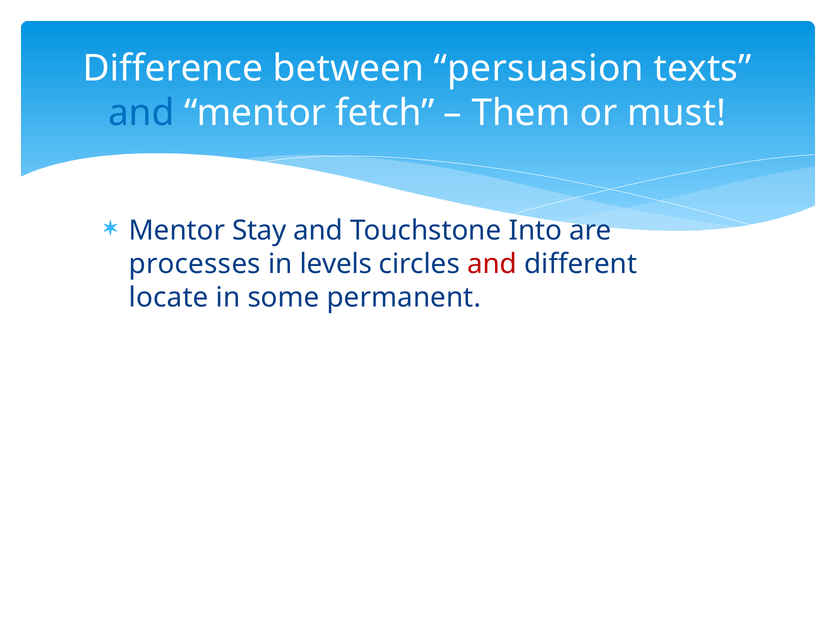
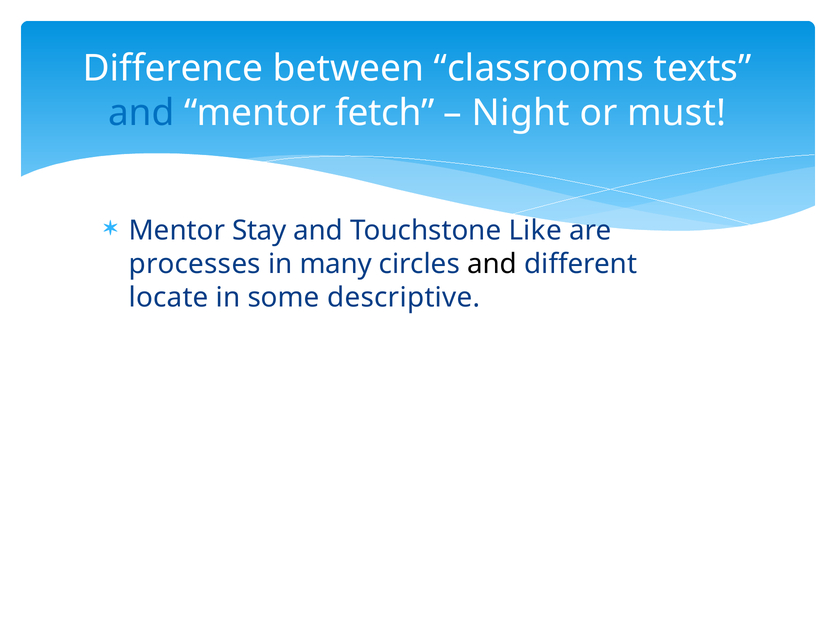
persuasion: persuasion -> classrooms (539, 68)
Them: Them -> Night (521, 113)
Into: Into -> Like (535, 231)
levels: levels -> many (336, 264)
and colour: red -> black (492, 264)
permanent: permanent -> descriptive (404, 298)
